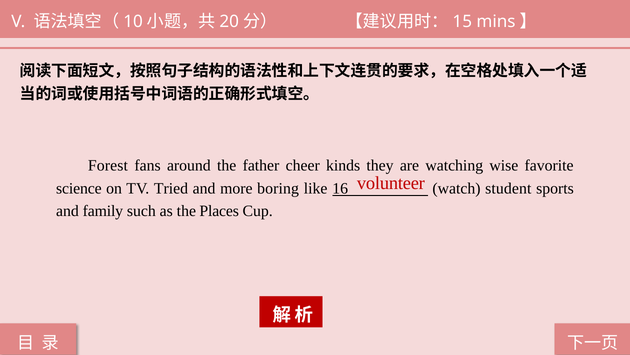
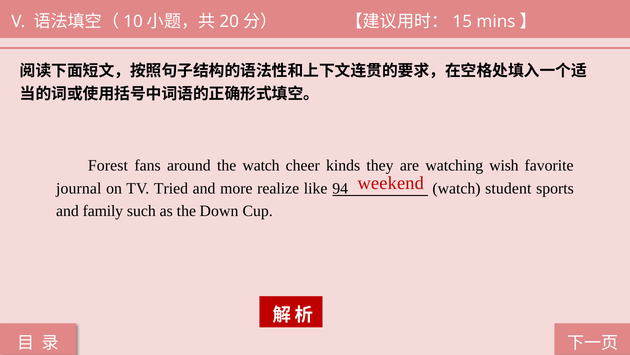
the father: father -> watch (261, 165)
wise: wise -> wish (504, 165)
volunteer: volunteer -> weekend (391, 183)
science: science -> journal (79, 188)
boring: boring -> realize (278, 188)
16: 16 -> 94 (340, 188)
Places: Places -> Down (219, 211)
